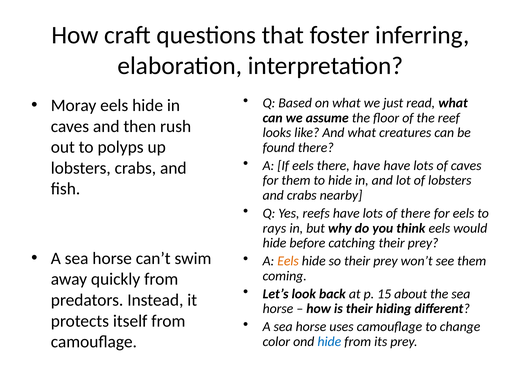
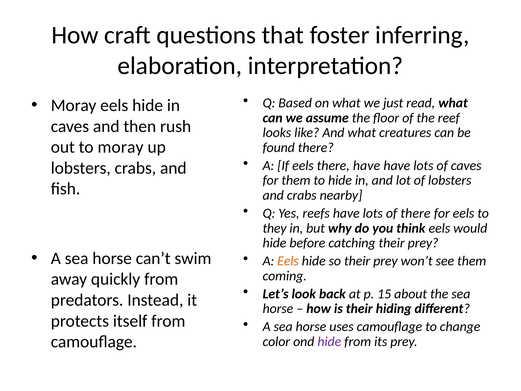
to polyps: polyps -> moray (120, 147)
rays: rays -> they (275, 228)
hide colour: blue -> purple (329, 341)
